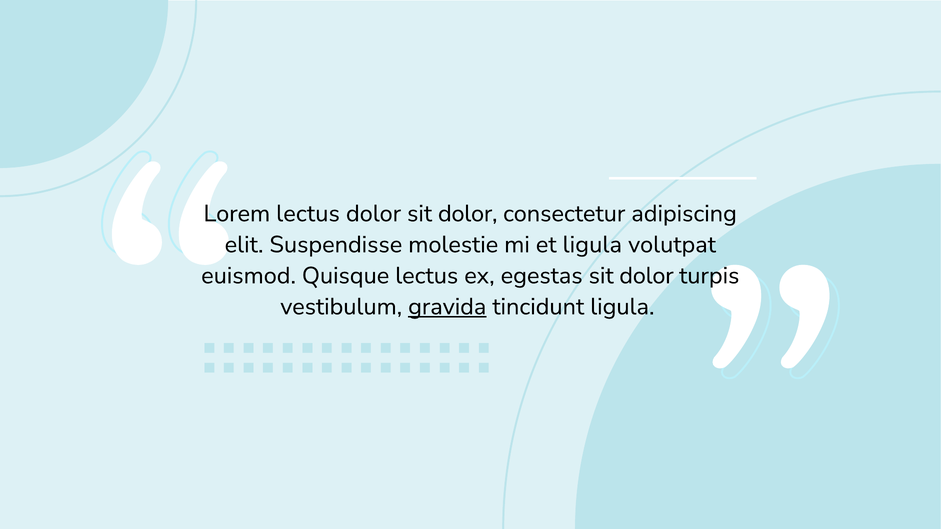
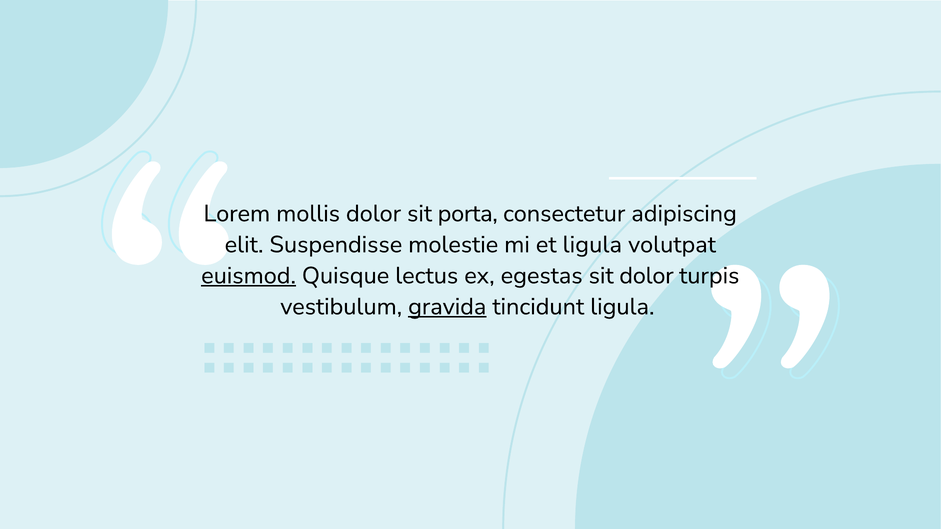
Lorem lectus: lectus -> mollis (308, 214)
dolor sit dolor: dolor -> porta (468, 214)
euismod underline: none -> present (249, 276)
